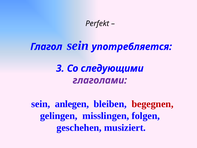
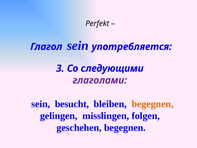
anlegen: anlegen -> besucht (72, 104)
begegnen colour: red -> orange (153, 104)
geschehen musiziert: musiziert -> begegnen (125, 127)
